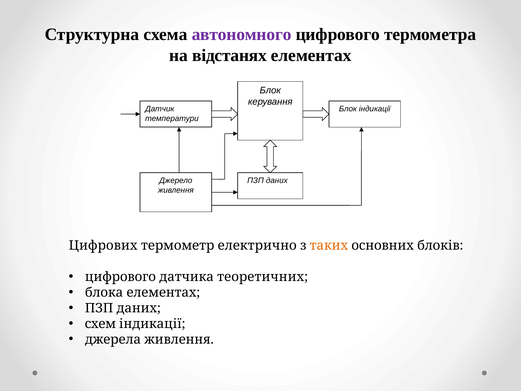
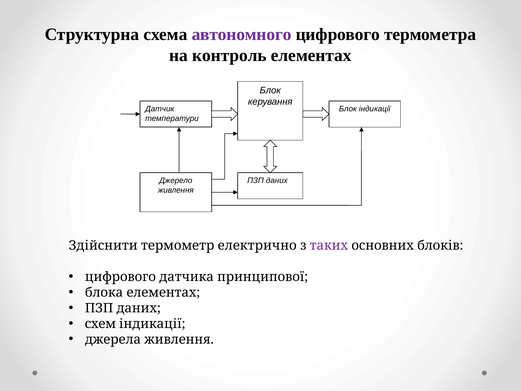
відстанях: відстанях -> контроль (229, 55)
Цифрових: Цифрових -> Здійснити (103, 245)
таких colour: orange -> purple (329, 245)
теоретичних: теоретичних -> принципової (263, 277)
